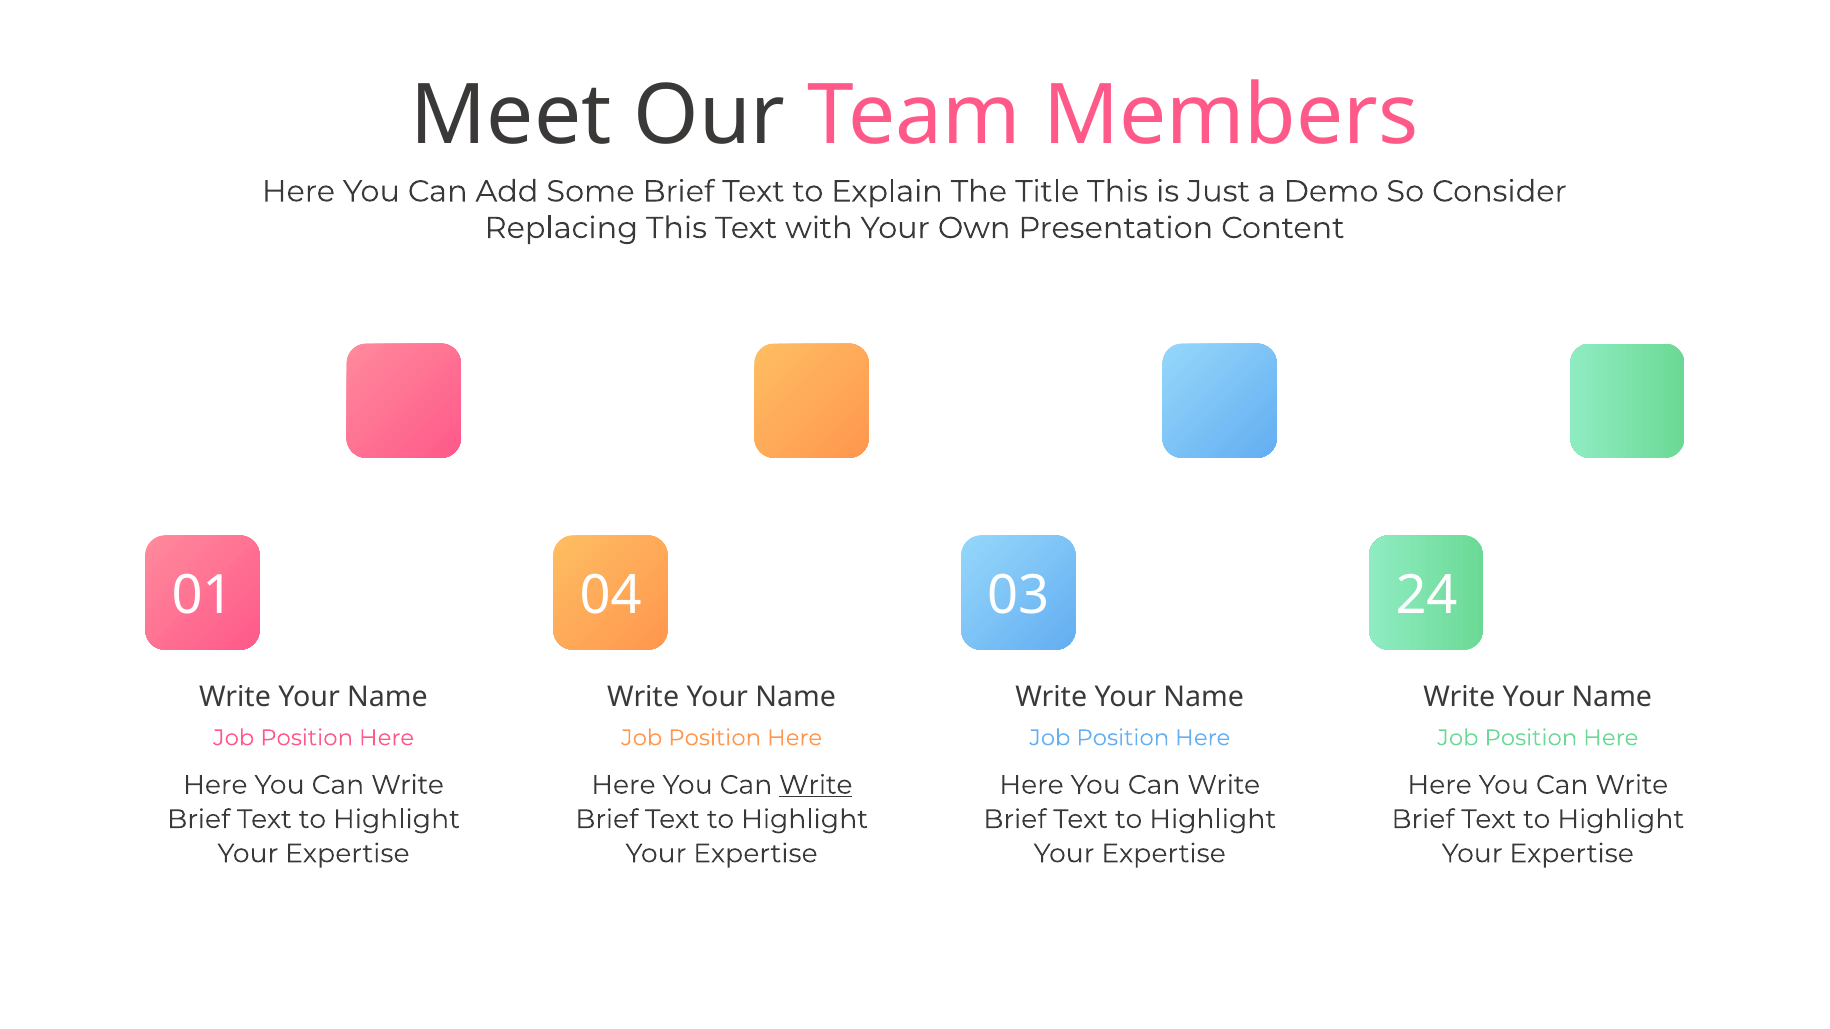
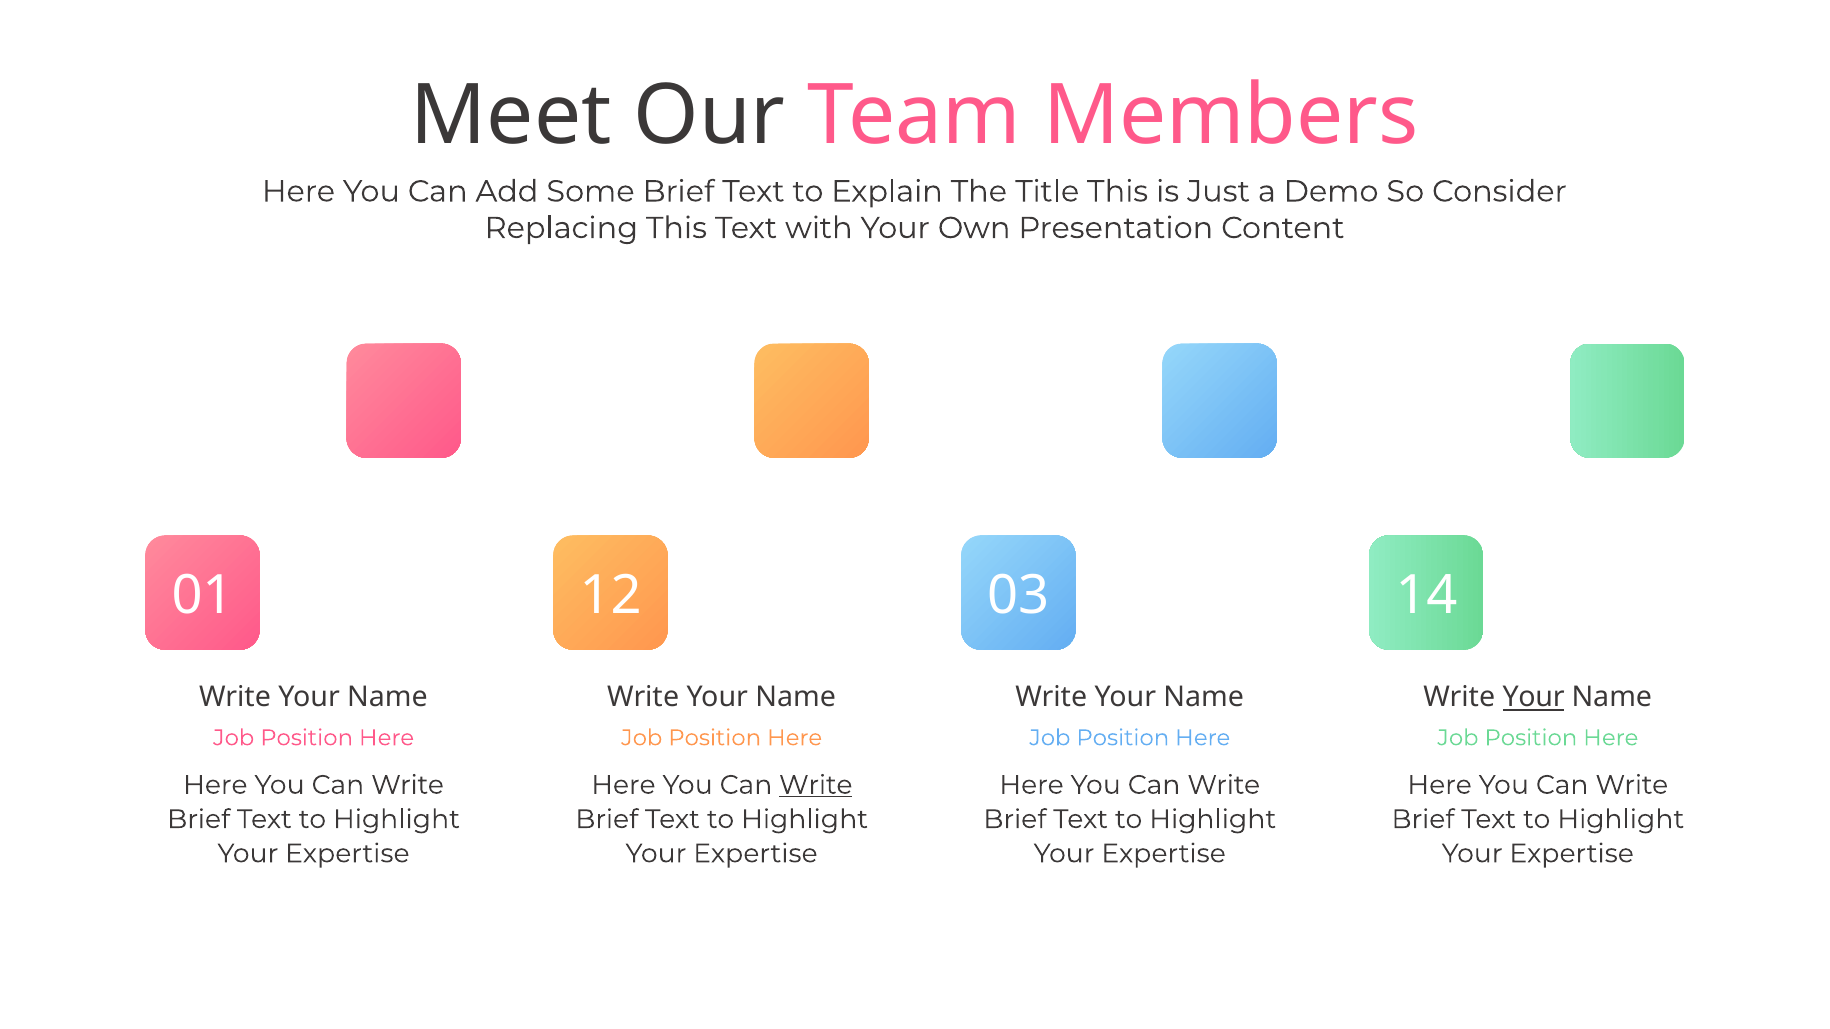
04: 04 -> 12 (611, 596)
24: 24 -> 14 (1427, 596)
Your underline: none -> present (1534, 698)
